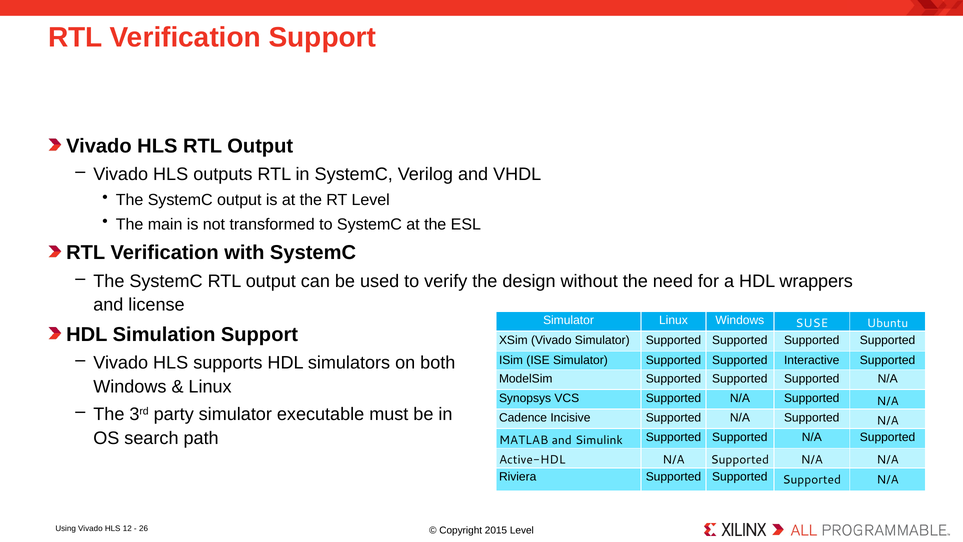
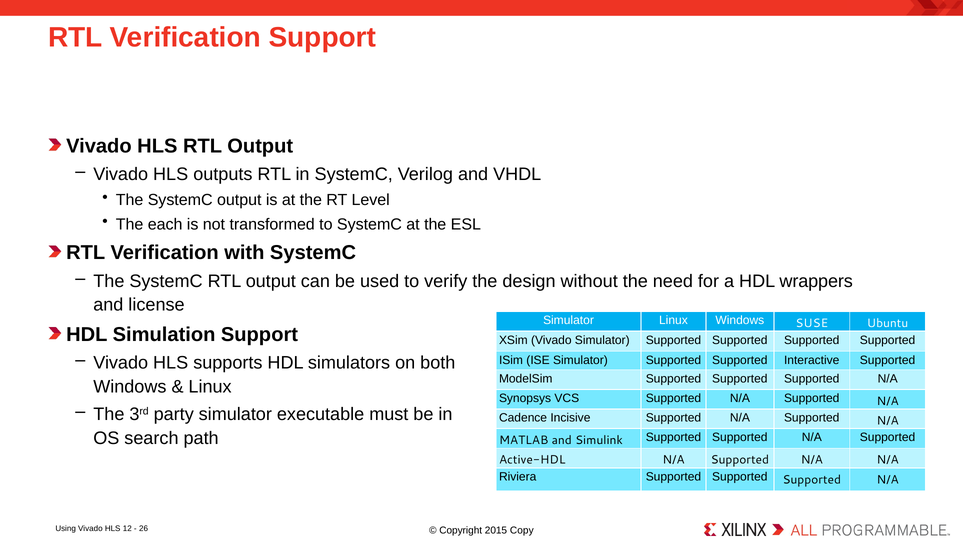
main: main -> each (165, 224)
2015 Level: Level -> Copy (522, 530)
